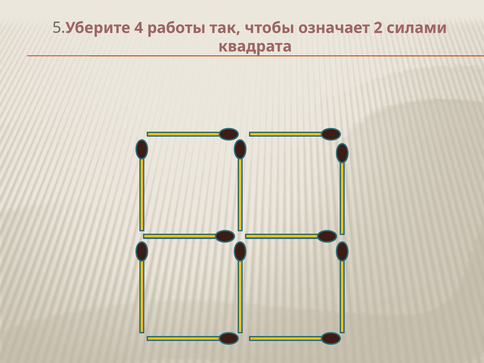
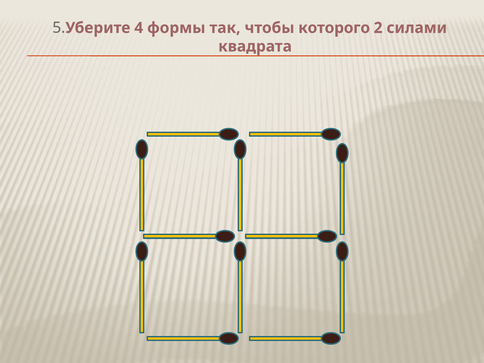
работы: работы -> формы (176, 28)
означает: означает -> которого (334, 28)
